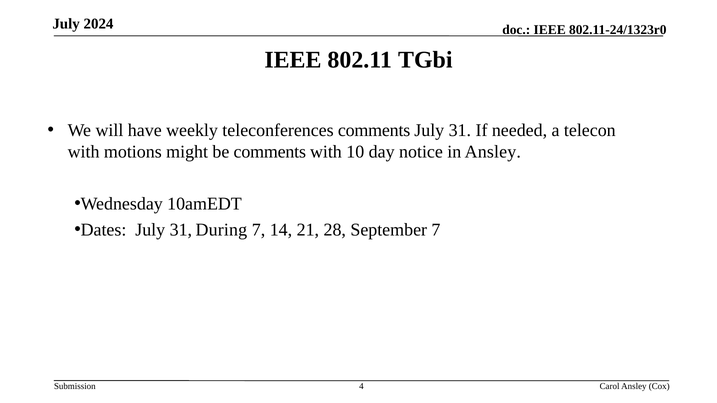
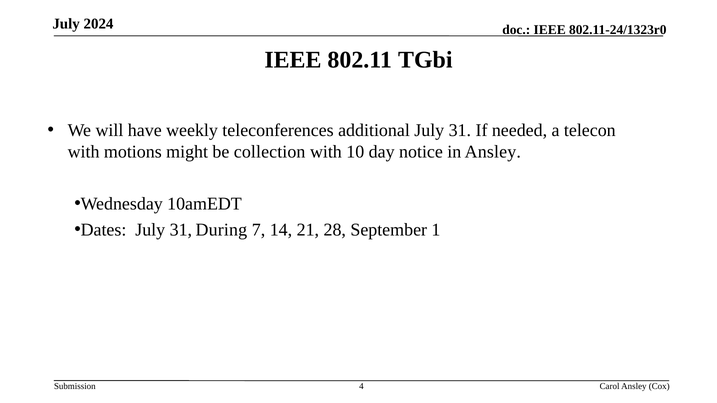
teleconferences comments: comments -> additional (374, 130)
be comments: comments -> collection (270, 152)
September 7: 7 -> 1 (436, 230)
